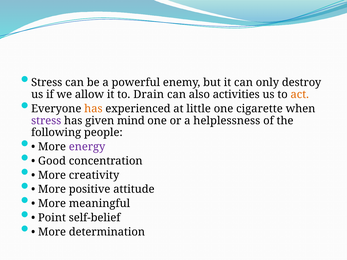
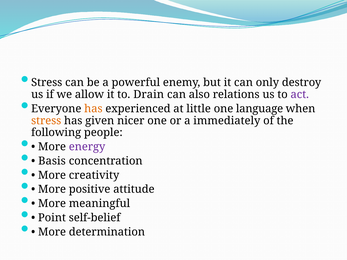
activities: activities -> relations (236, 95)
act colour: orange -> purple (300, 95)
cigarette: cigarette -> language (260, 109)
stress colour: purple -> orange (46, 121)
mind: mind -> nicer (131, 121)
helplessness: helplessness -> immediately (227, 121)
Good: Good -> Basis (52, 161)
